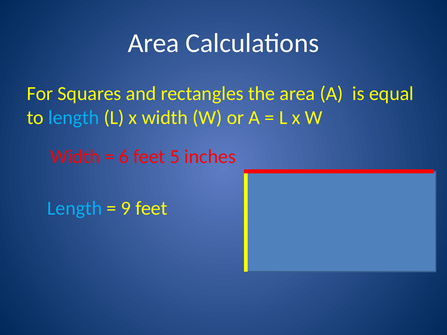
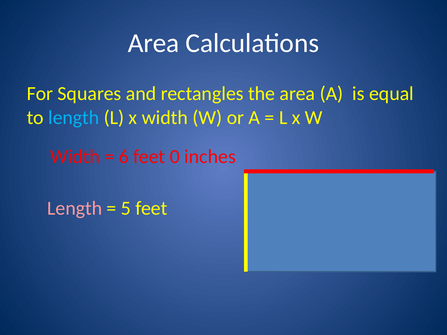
5: 5 -> 0 (175, 157)
Length colour: light blue -> pink (75, 209)
9: 9 -> 5 (126, 209)
